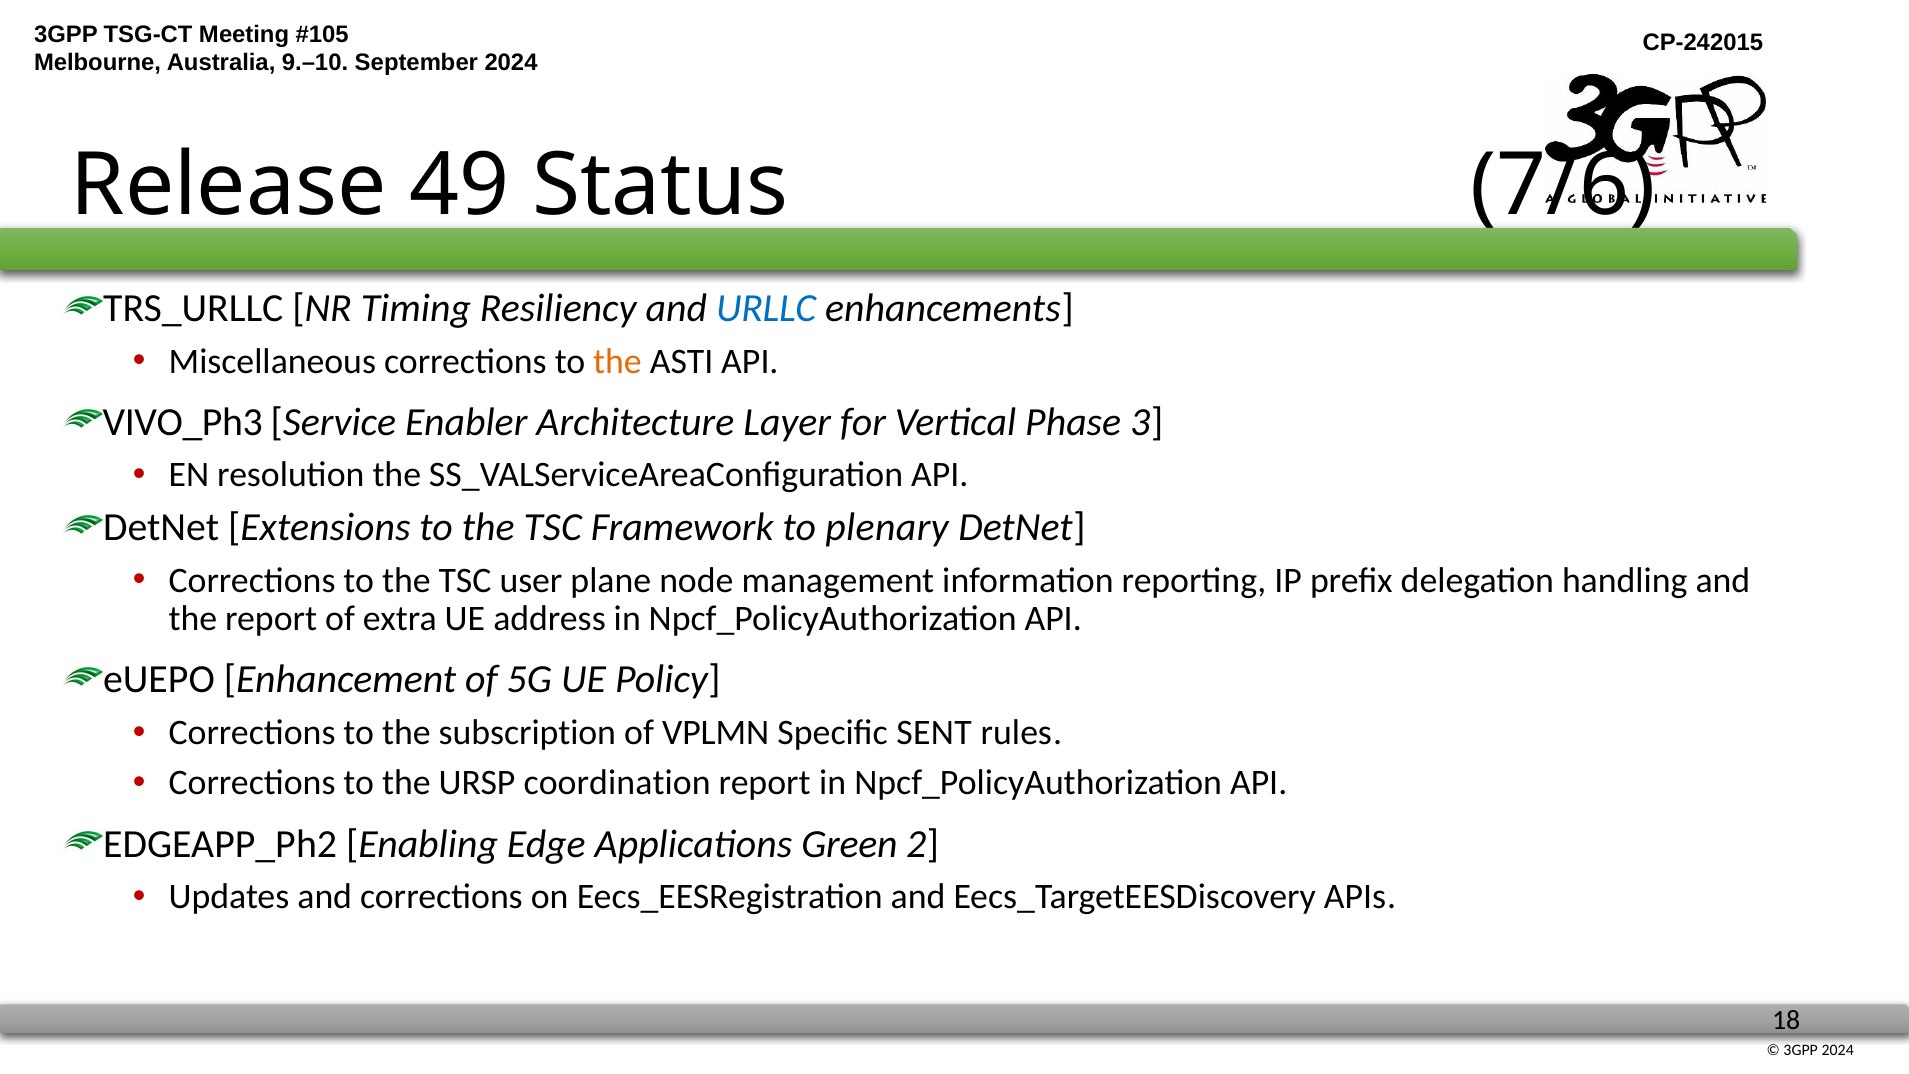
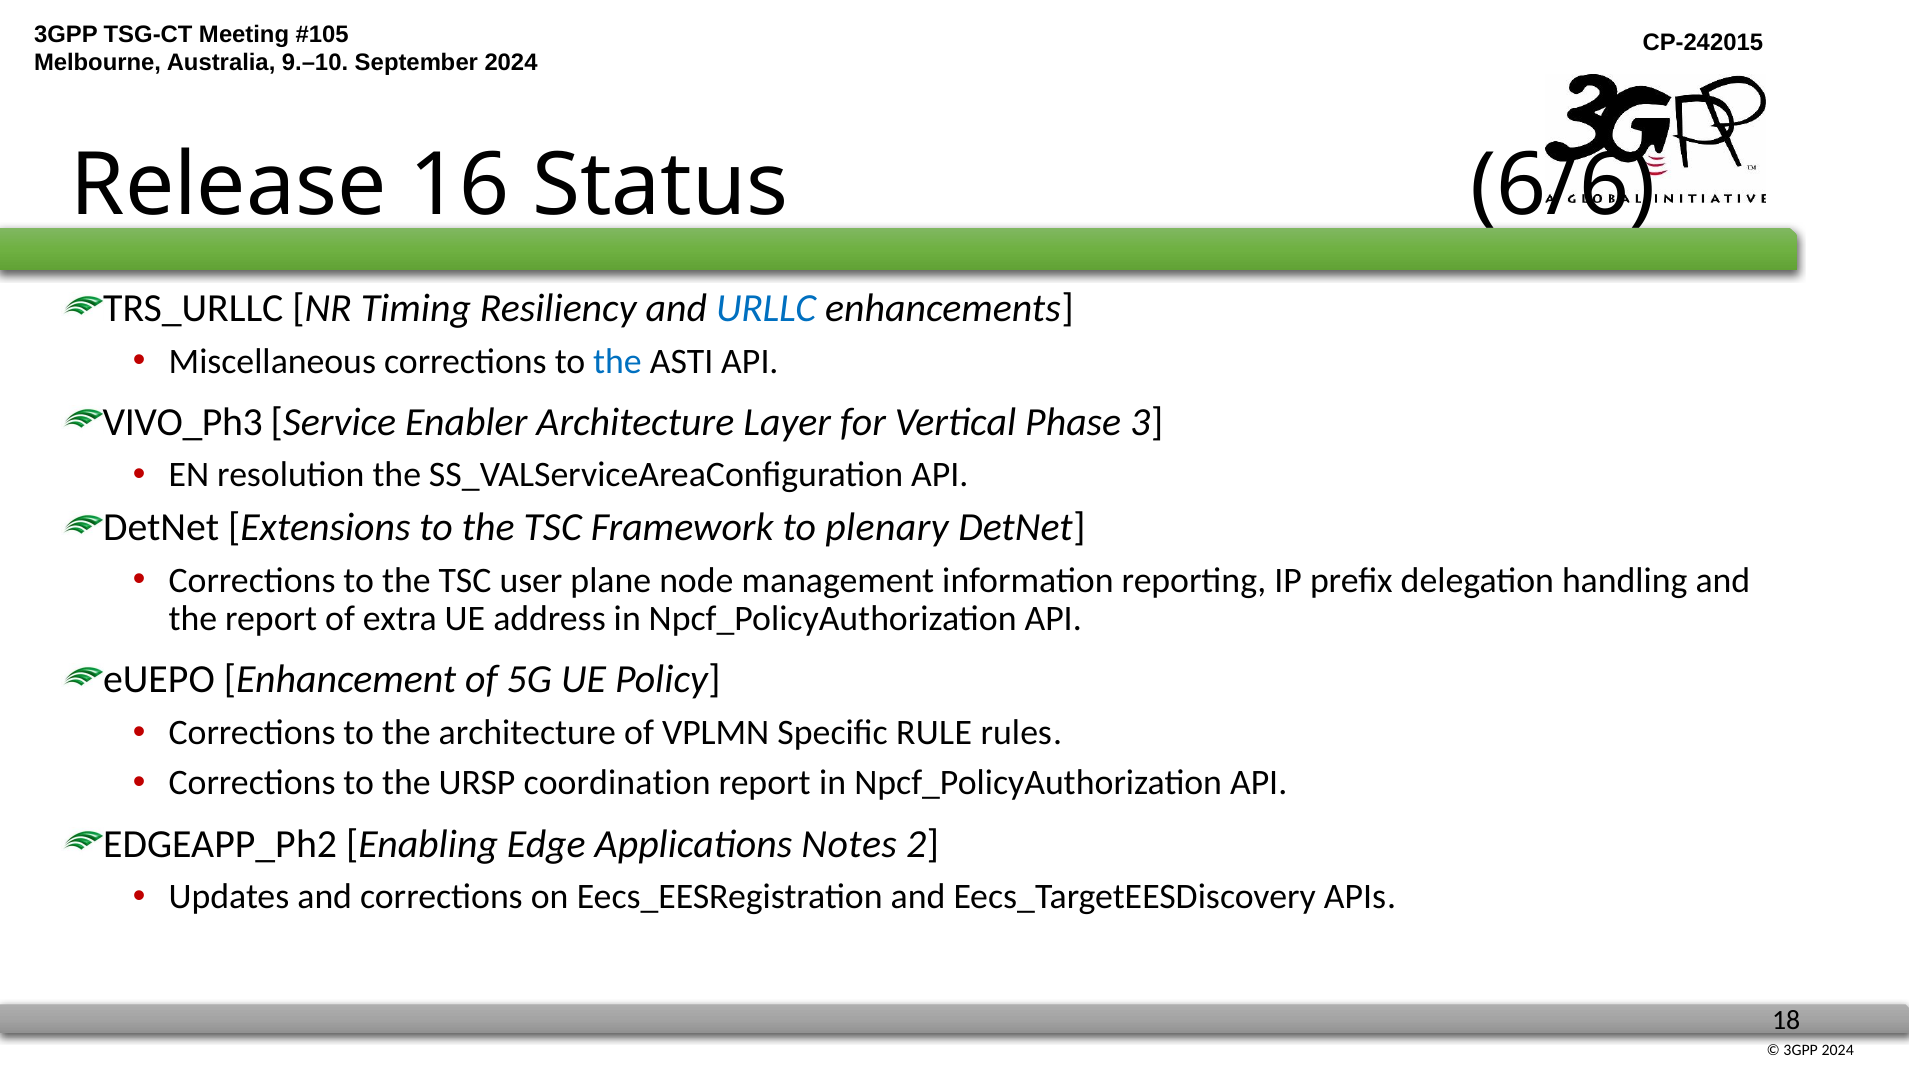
49: 49 -> 16 (459, 186)
7/6: 7/6 -> 6/6 (1563, 186)
the colour: orange -> blue (617, 361)
the subscription: subscription -> architecture (527, 732)
SENT: SENT -> RULE (934, 732)
Green: Green -> Notes (849, 844)
